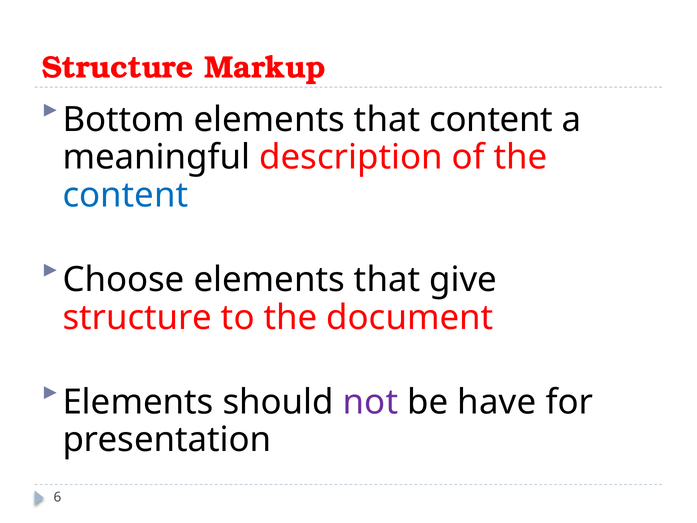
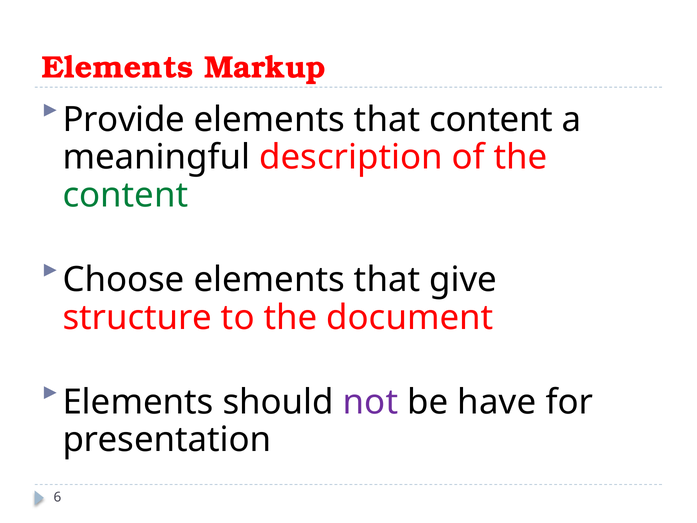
Structure: Structure -> Elements (118, 67)
Bottom: Bottom -> Provide (124, 120)
content colour: blue -> green (125, 195)
